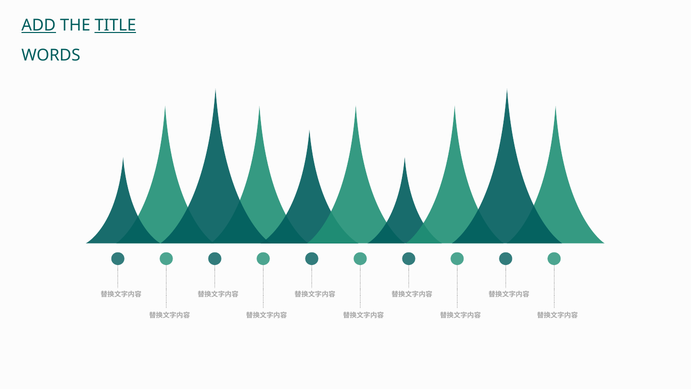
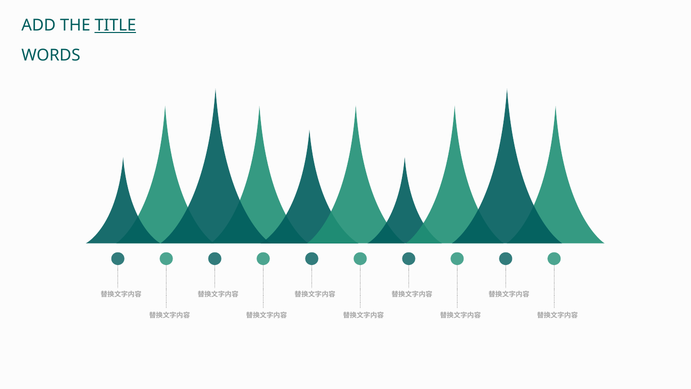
ADD underline: present -> none (39, 26)
